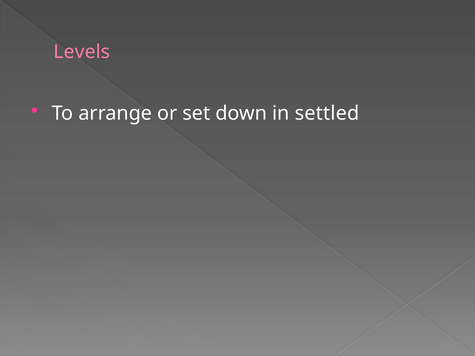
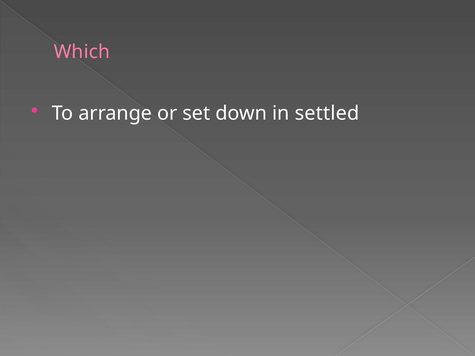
Levels: Levels -> Which (82, 52)
